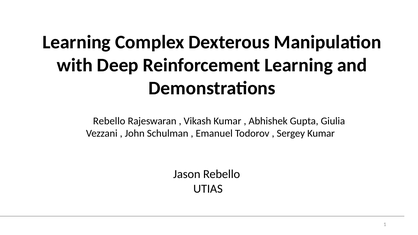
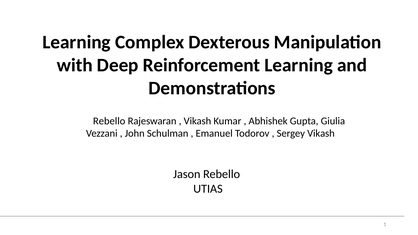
Sergey Kumar: Kumar -> Vikash (321, 133)
